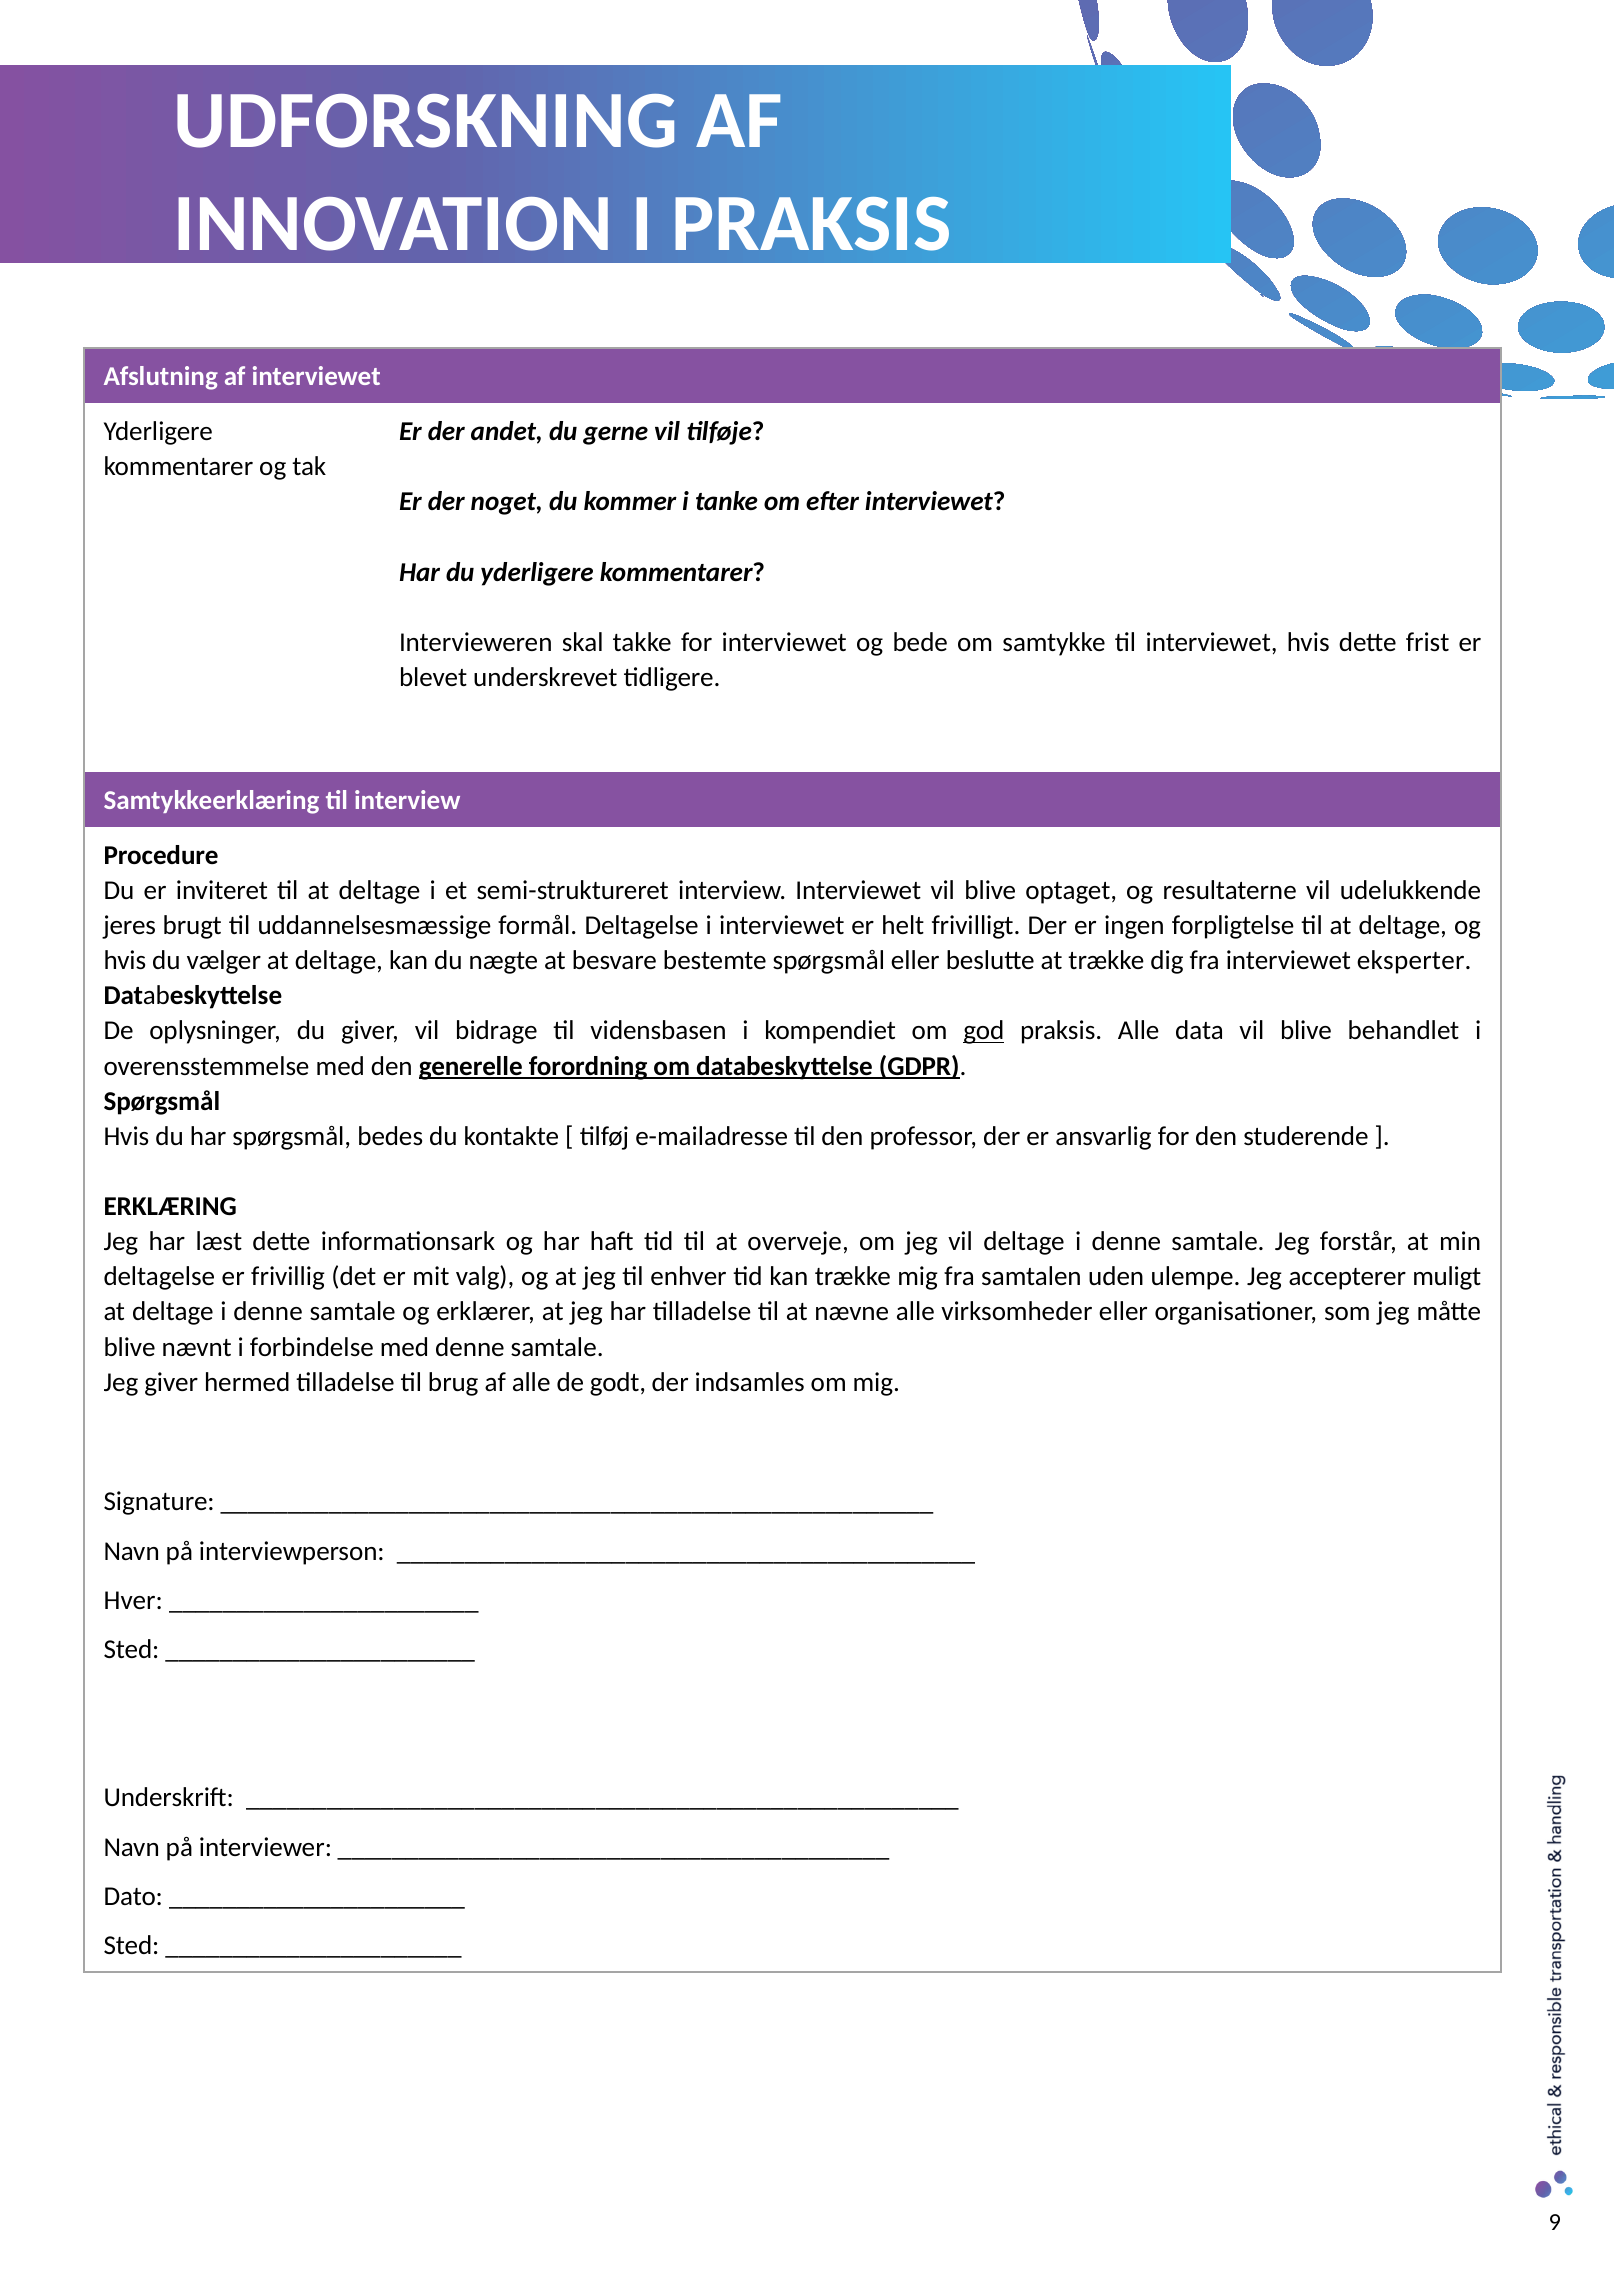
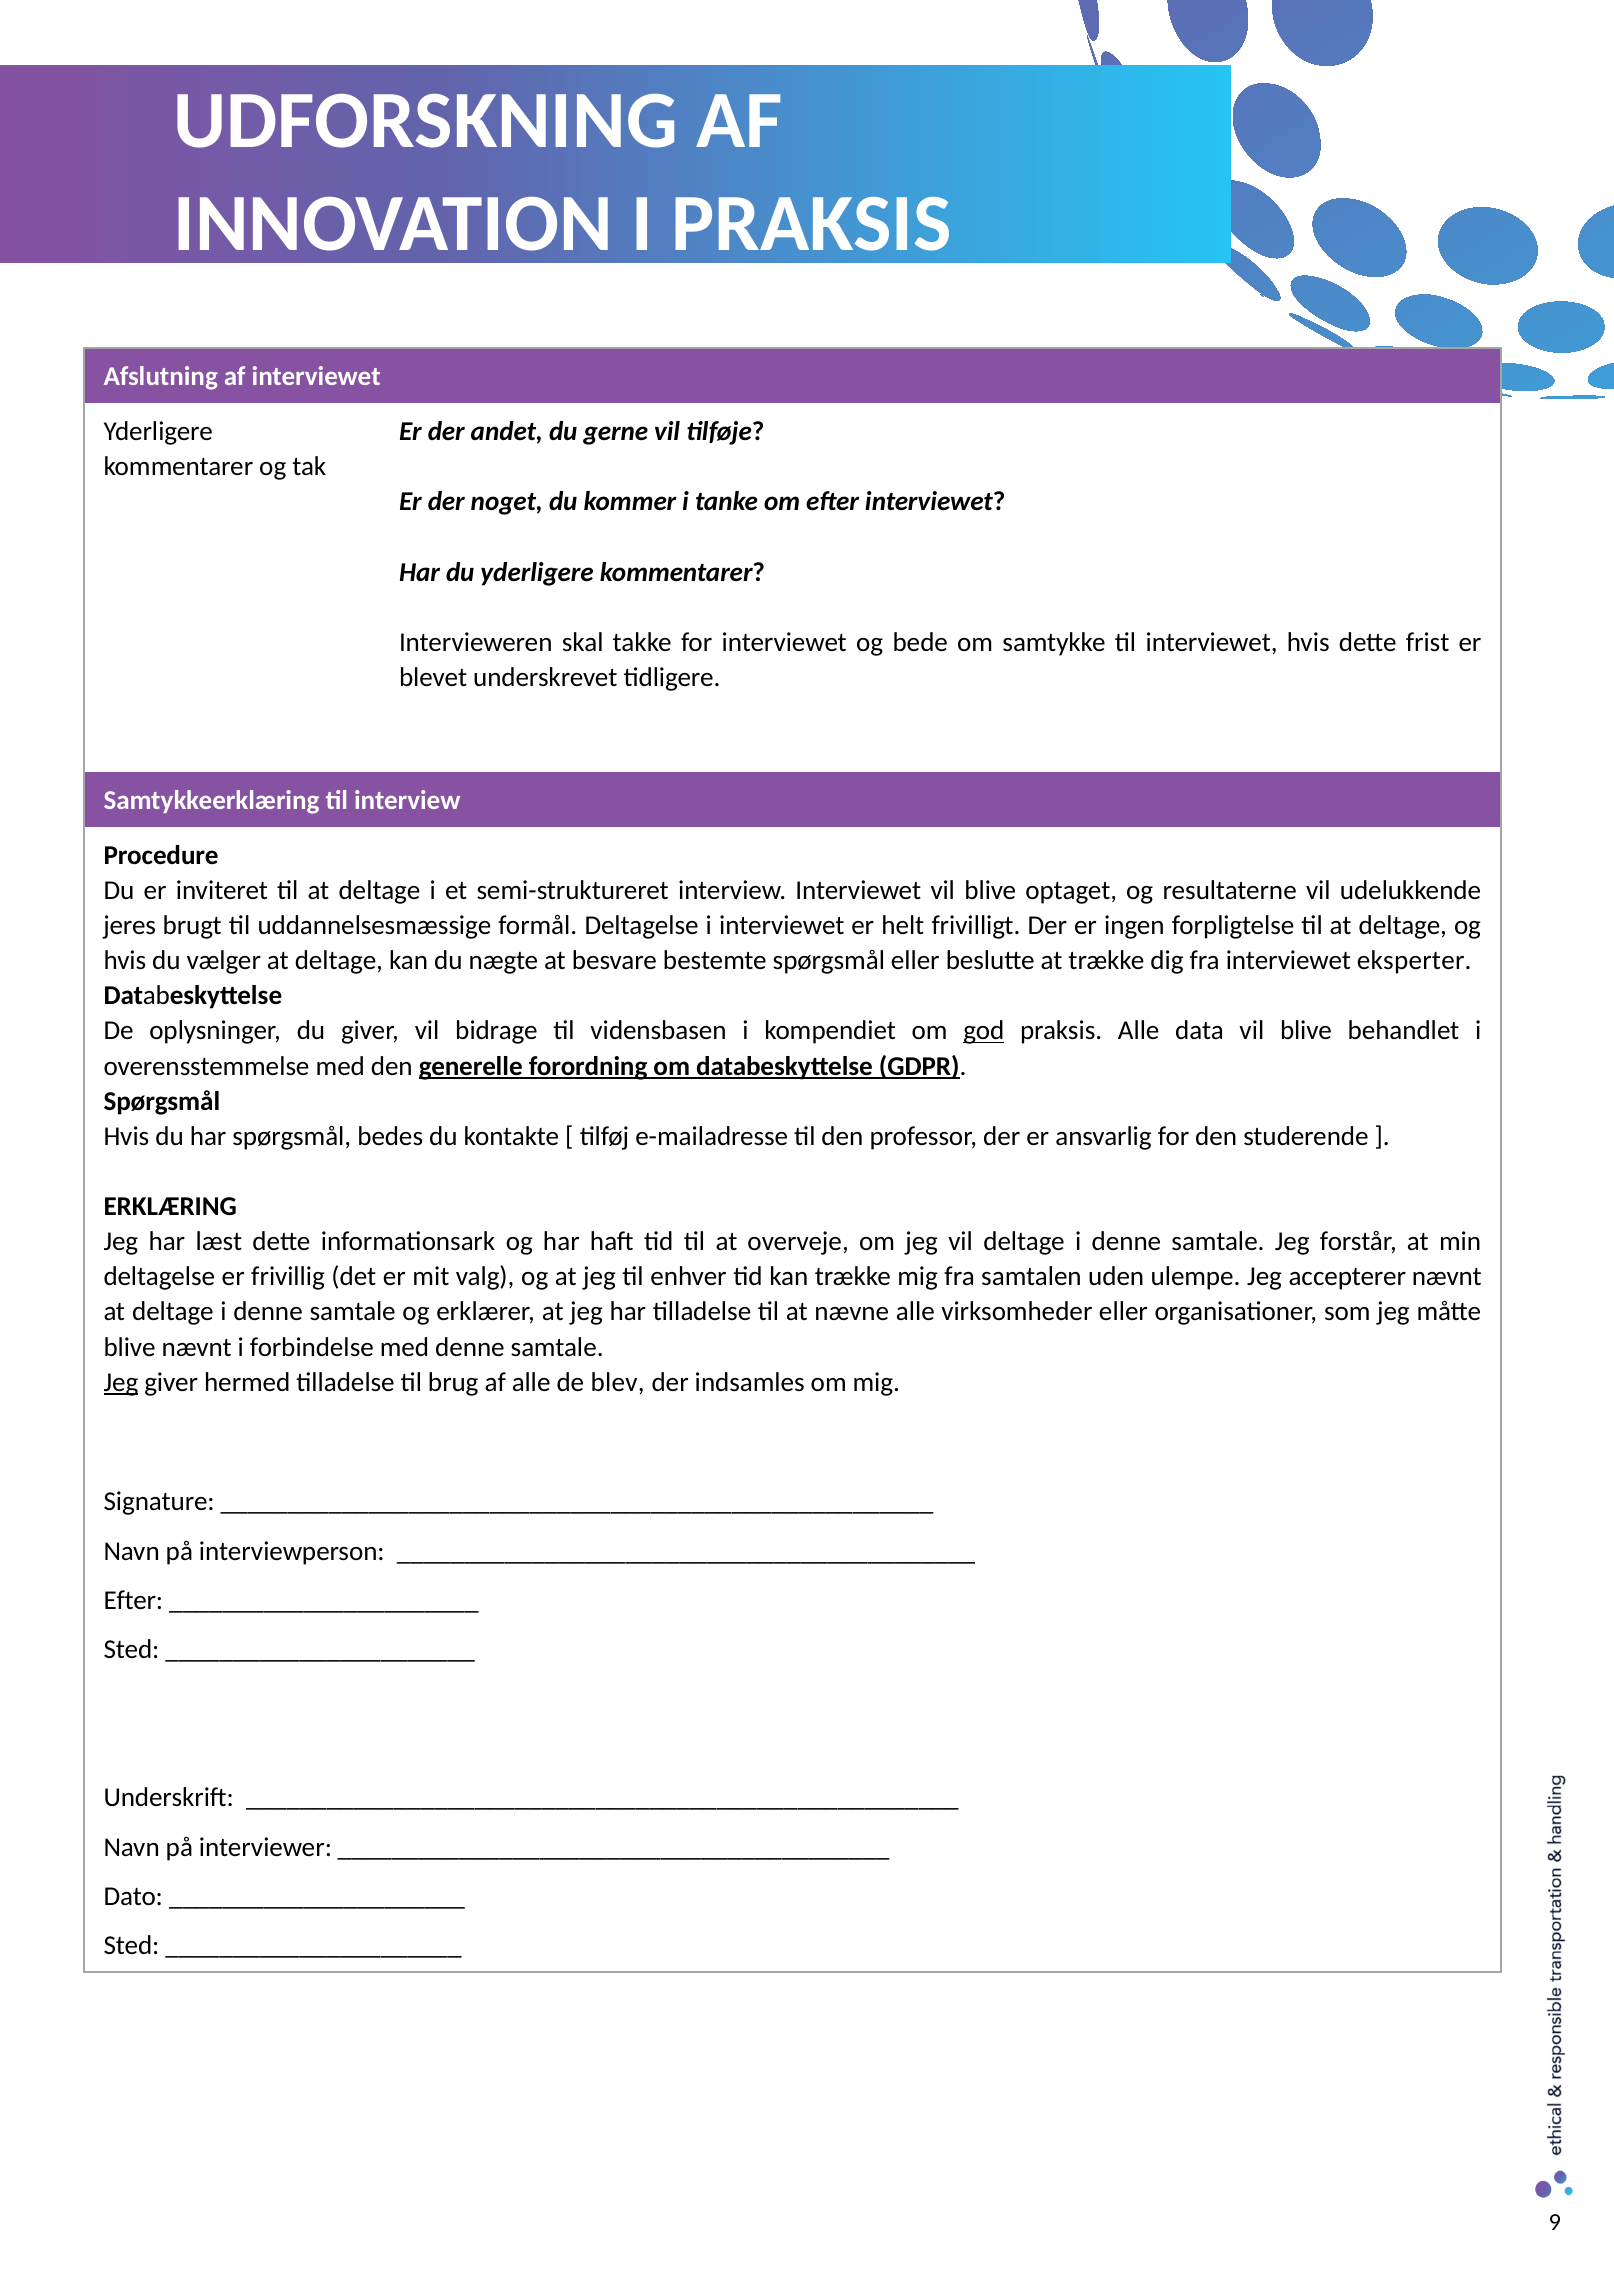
accepterer muligt: muligt -> nævnt (1447, 1277)
Jeg underline: none -> present (121, 1382)
godt: godt -> blev (618, 1382)
Hver: Hver -> Efter (133, 1600)
